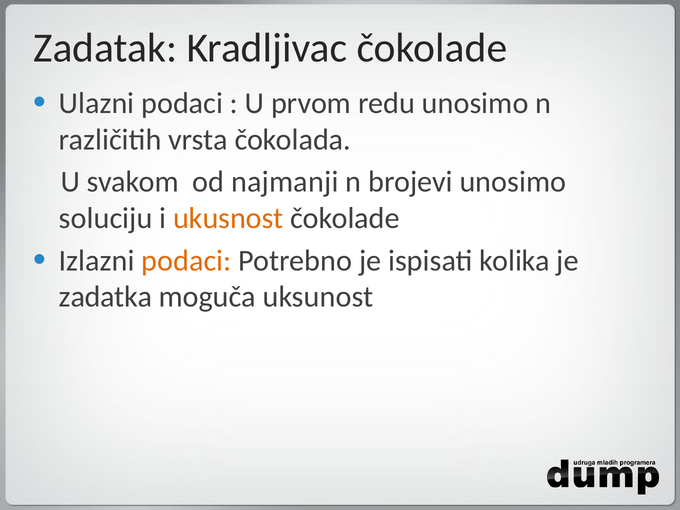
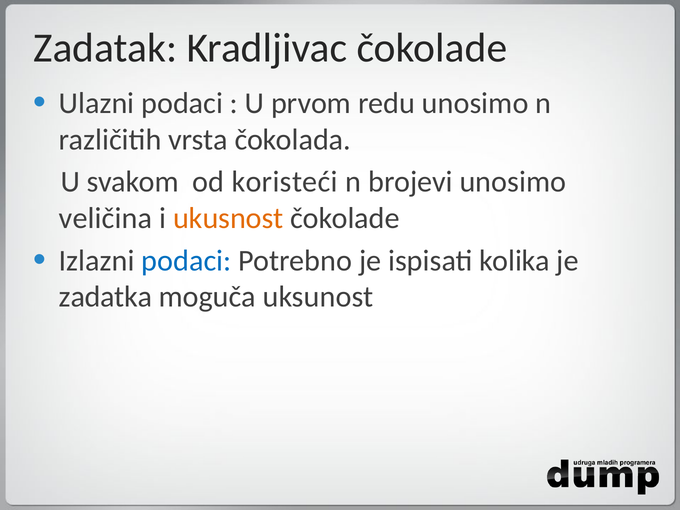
najmanji: najmanji -> koristeći (285, 182)
soluciju: soluciju -> veličina (106, 218)
podaci colour: orange -> blue (186, 261)
